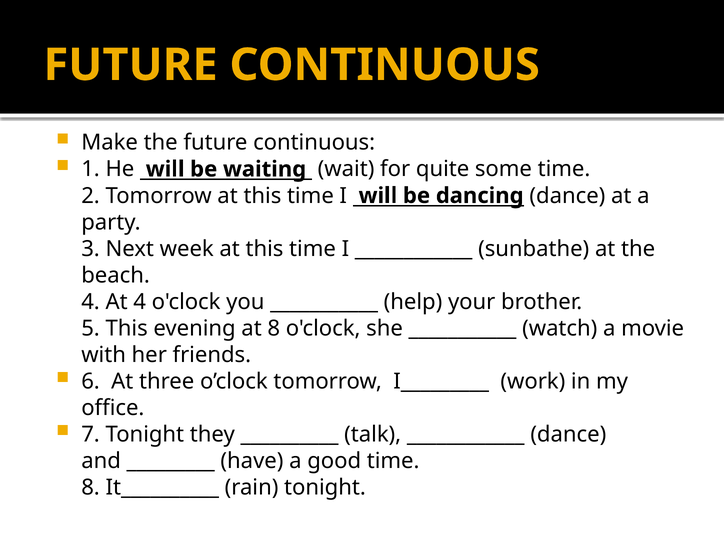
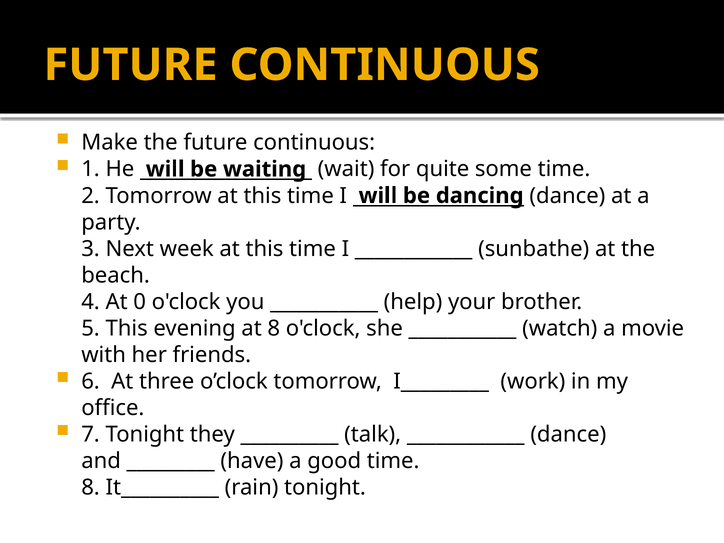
At 4: 4 -> 0 (140, 302)
